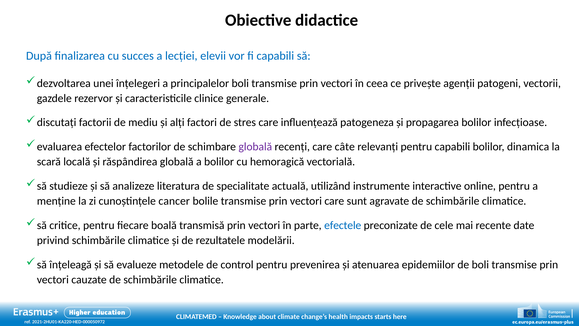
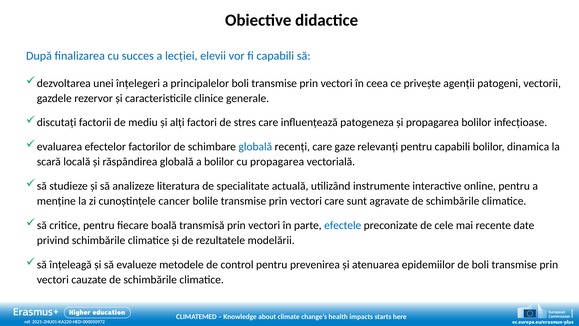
globală colour: purple -> blue (255, 147)
câte: câte -> gaze (345, 147)
cu hemoragică: hemoragică -> propagarea (277, 162)
